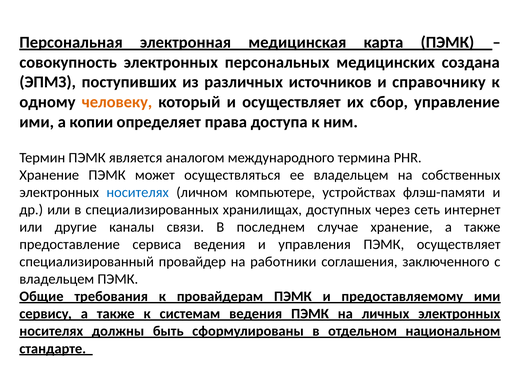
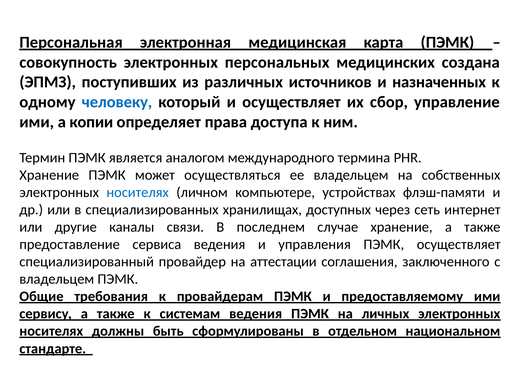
справочнику: справочнику -> назначенных (439, 82)
человеку colour: orange -> blue (117, 102)
работники: работники -> аттестации (283, 262)
